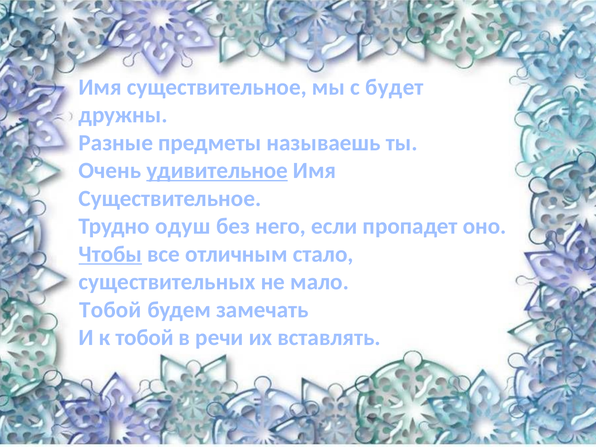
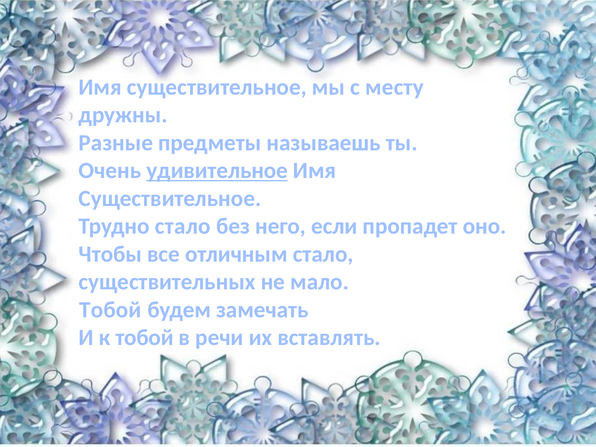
будет: будет -> месту (394, 87)
Трудно одуш: одуш -> стало (183, 226)
Чтобы underline: present -> none (110, 254)
